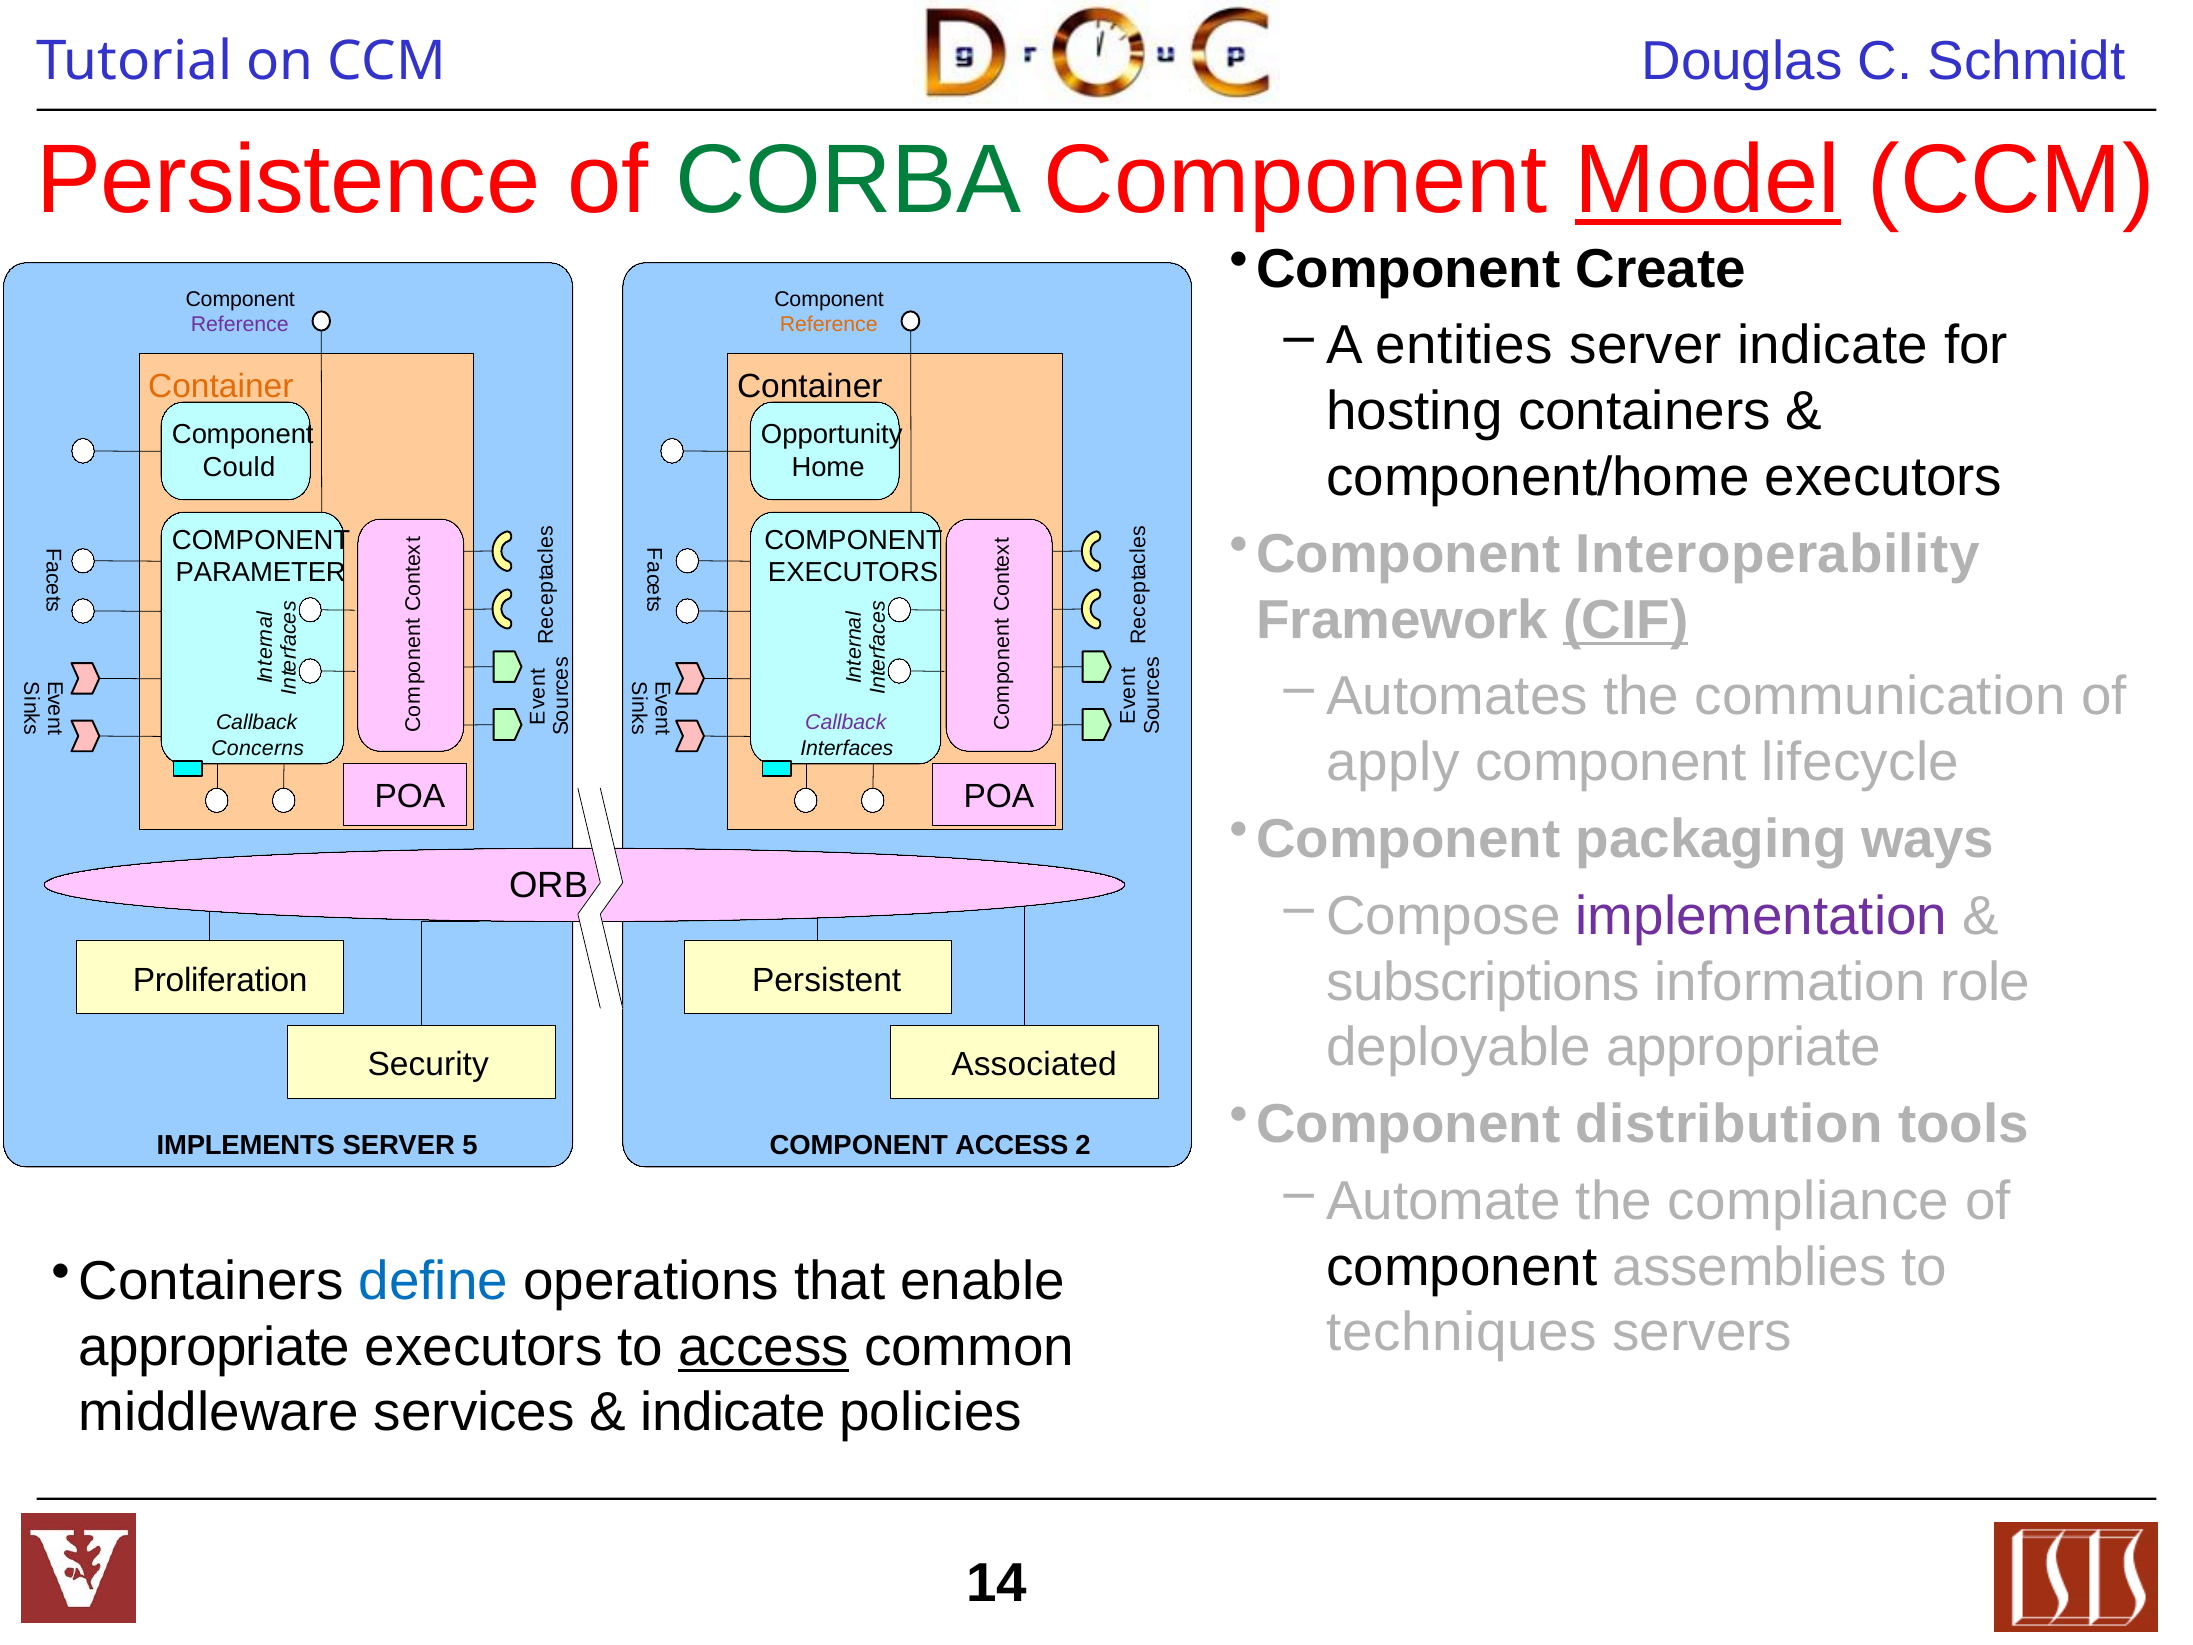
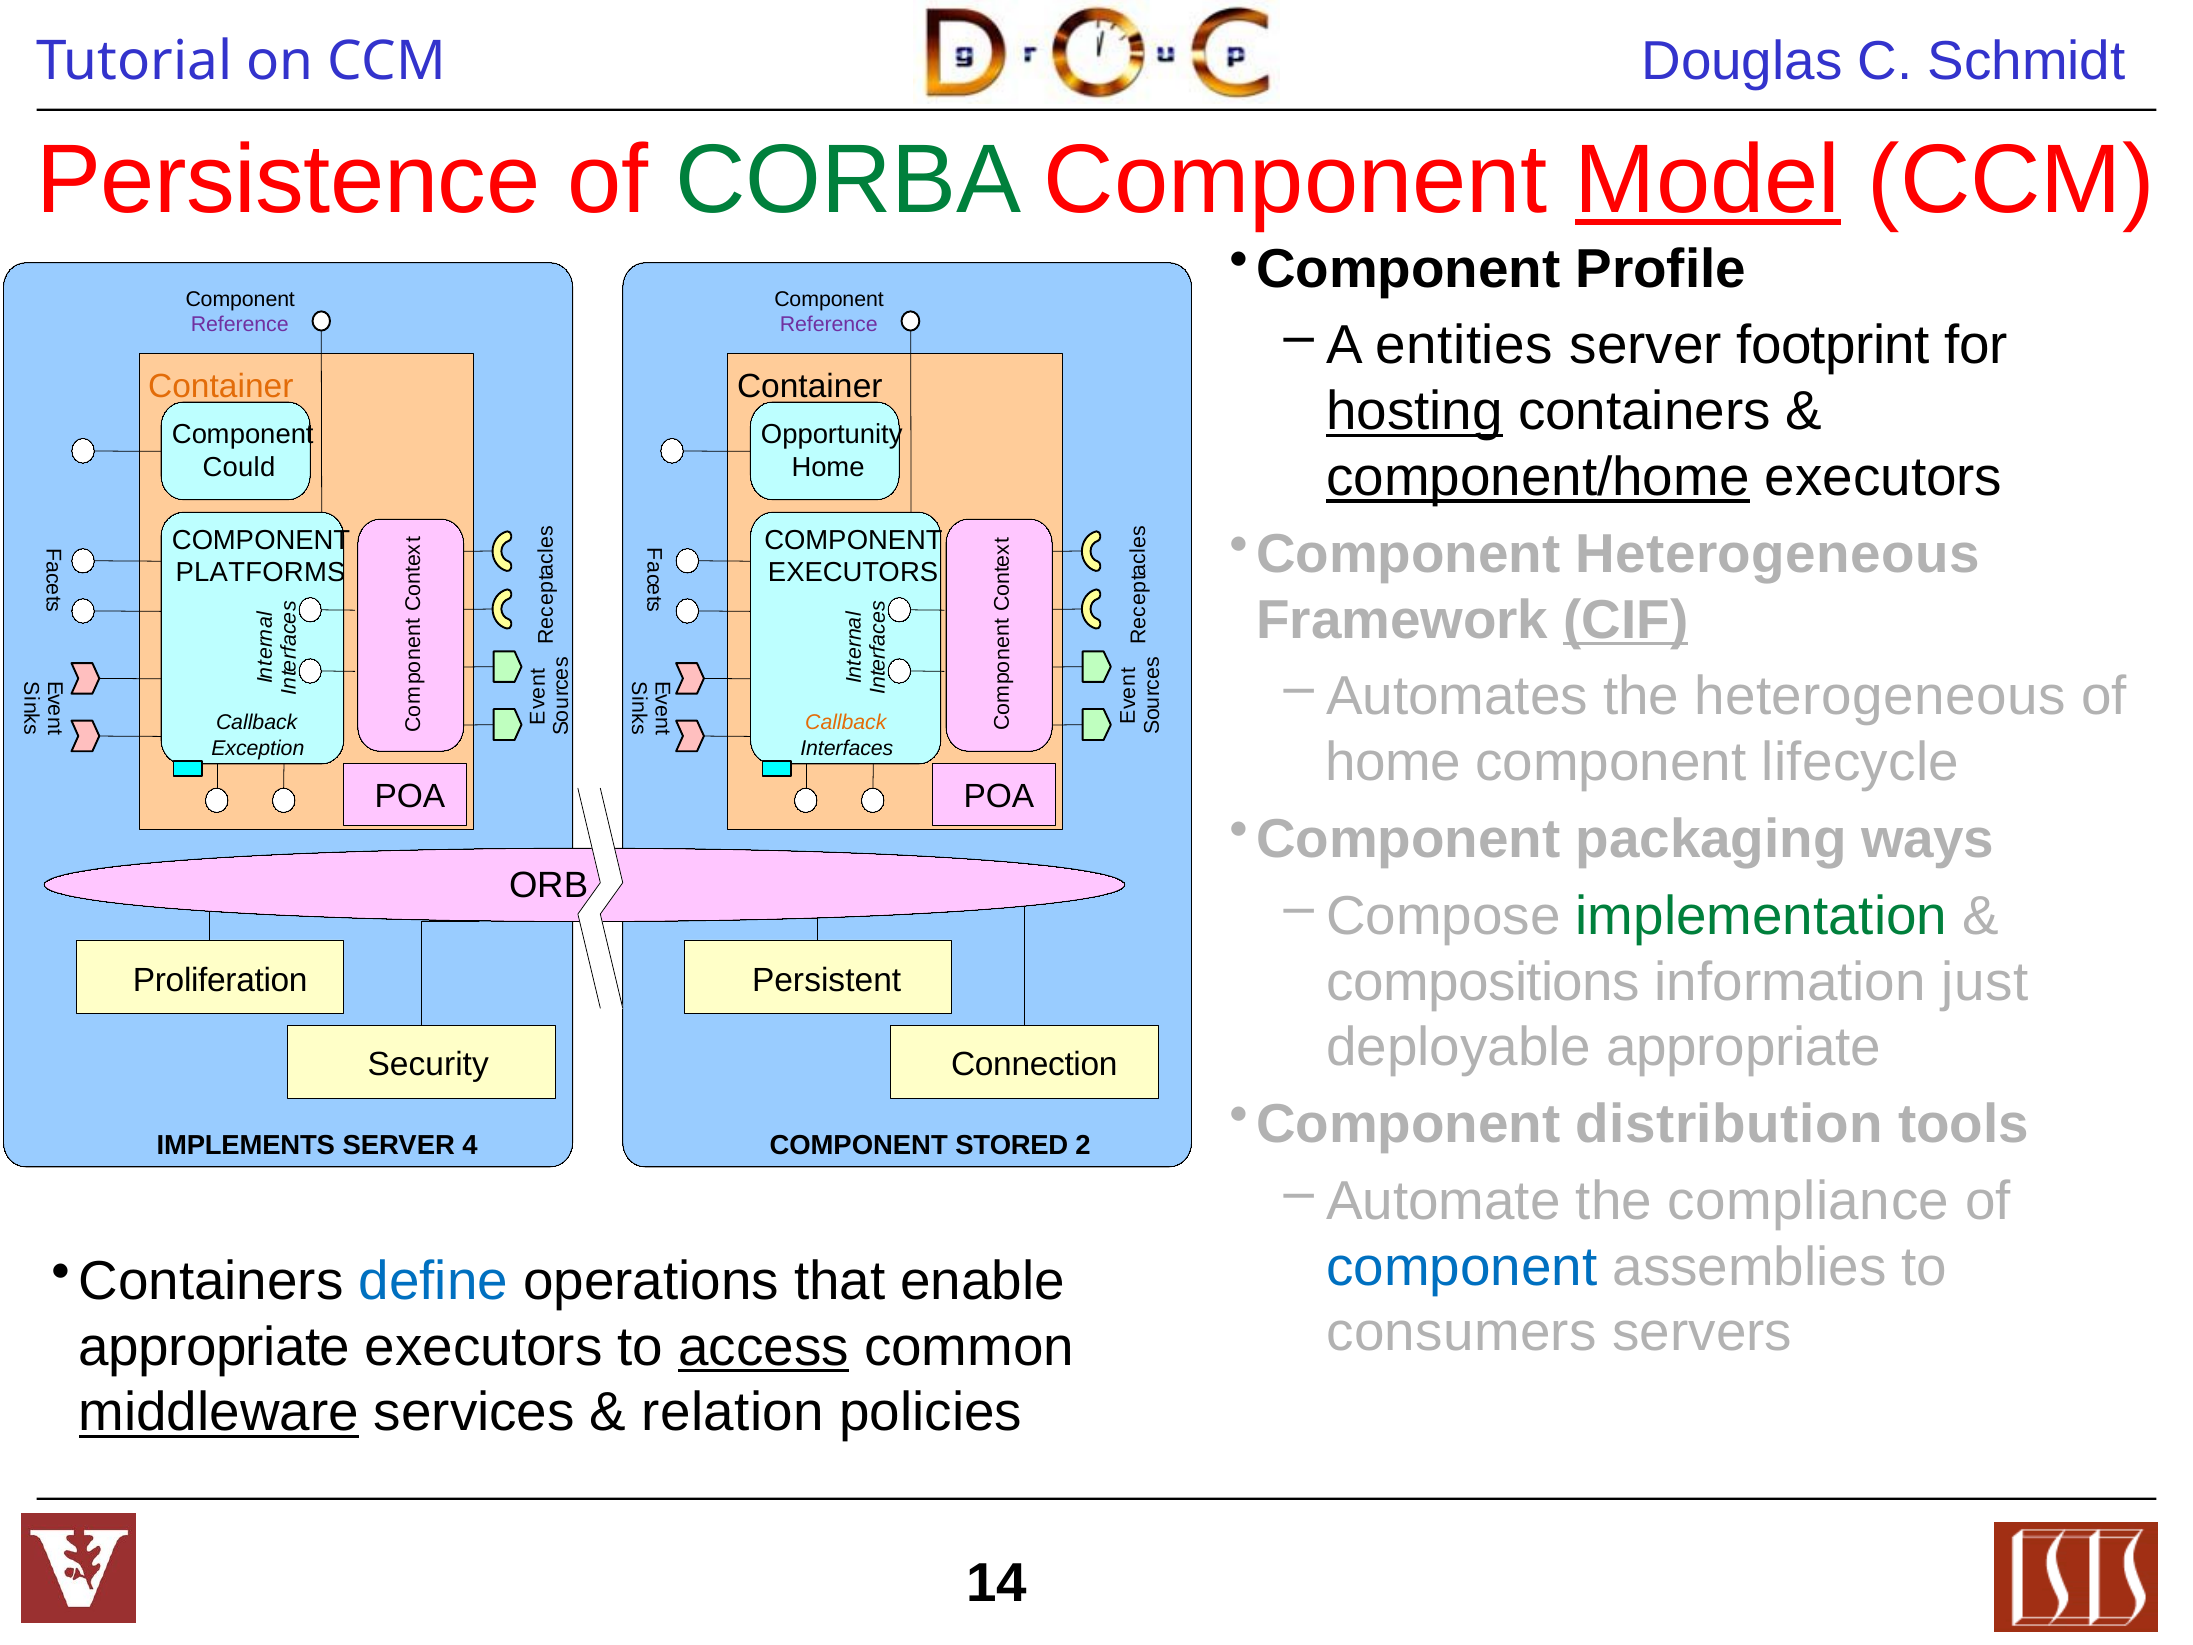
Create: Create -> Profile (1661, 269)
Reference colour: orange -> purple (829, 325)
server indicate: indicate -> footprint (1833, 346)
hosting underline: none -> present (1415, 412)
component/home underline: none -> present (1538, 477)
Component Interoperability: Interoperability -> Heterogeneous (1778, 554)
PARAMETER: PARAMETER -> PLATFORMS (261, 573)
the communication: communication -> heterogeneous (1880, 697)
Callback colour: purple -> orange (846, 723)
apply: apply -> home (1393, 762)
Concerns: Concerns -> Exception (258, 749)
implementation colour: purple -> green (1762, 916)
subscriptions: subscriptions -> compositions (1483, 982)
role: role -> just (1985, 982)
Associated: Associated -> Connection (1034, 1064)
5: 5 -> 4 (470, 1145)
COMPONENT ACCESS: ACCESS -> STORED (1012, 1145)
component colour: black -> blue (1462, 1267)
techniques: techniques -> consumers (1462, 1333)
middleware underline: none -> present (219, 1413)
indicate: indicate -> relation (733, 1413)
